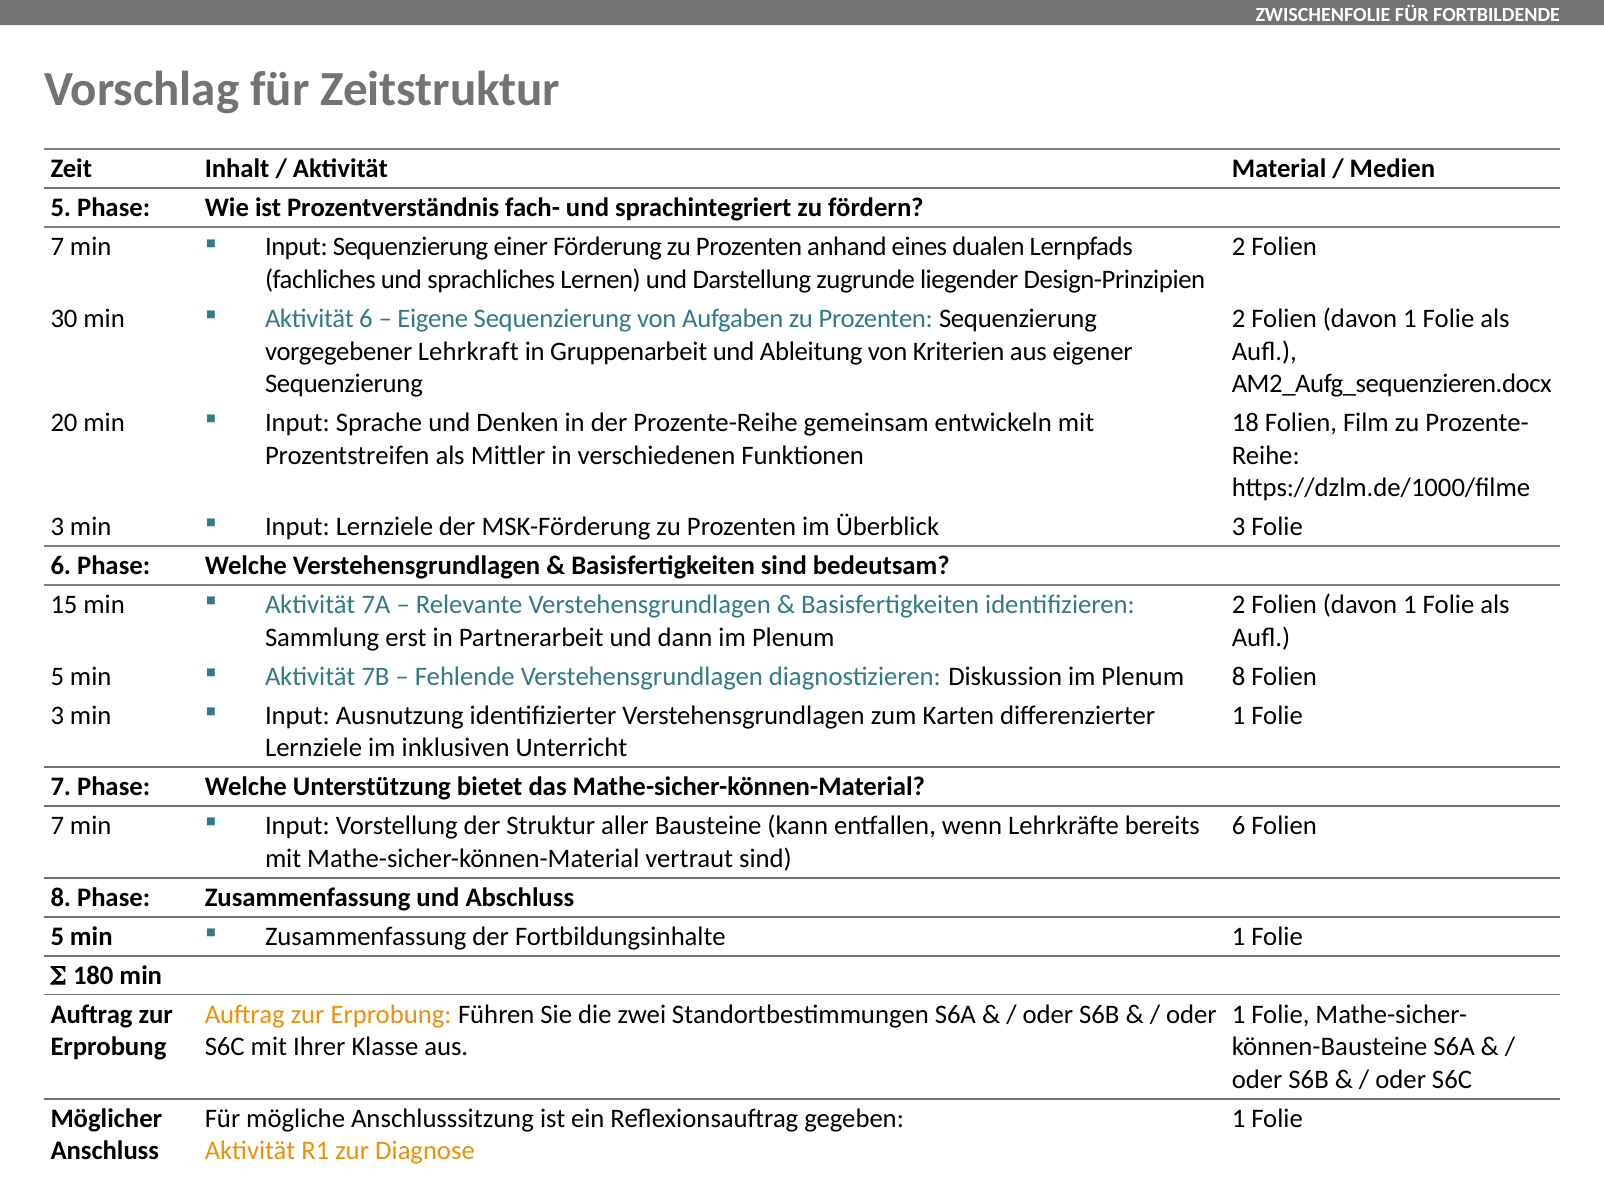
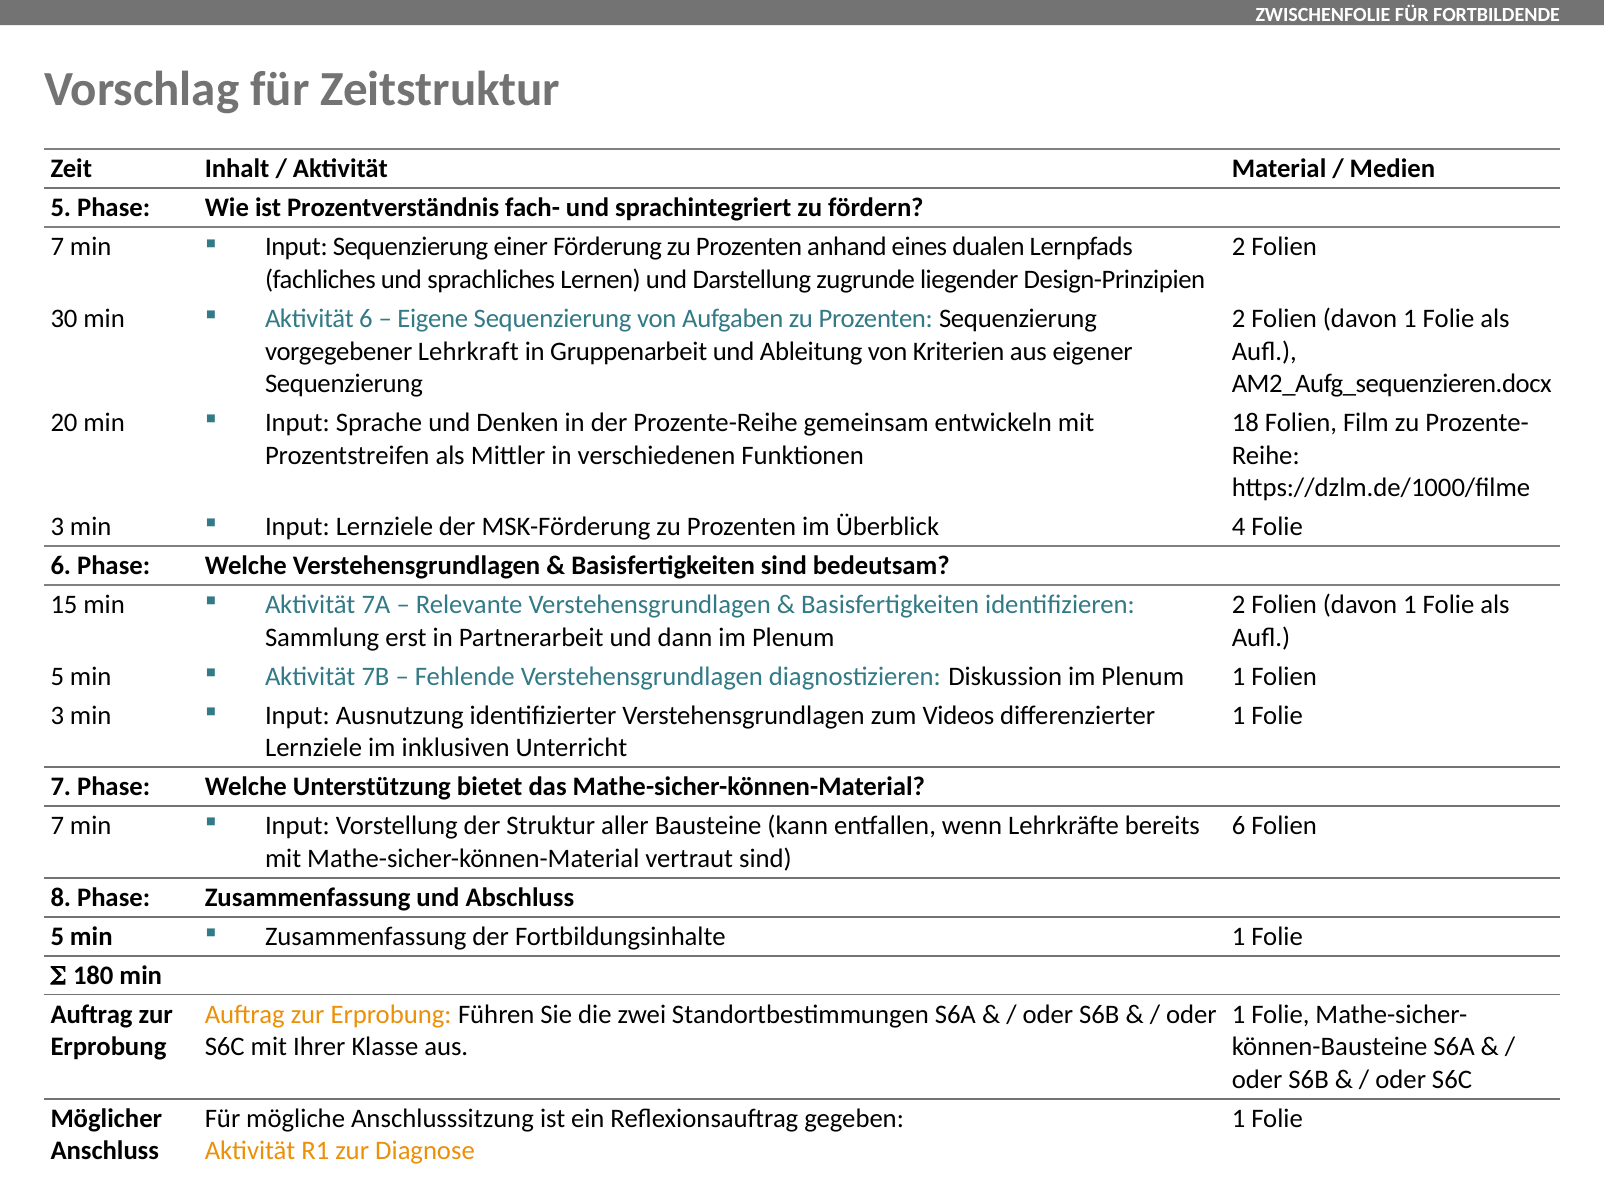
Überblick 3: 3 -> 4 (1239, 527)
Plenum 8: 8 -> 1 (1239, 676)
Karten: Karten -> Videos (958, 715)
